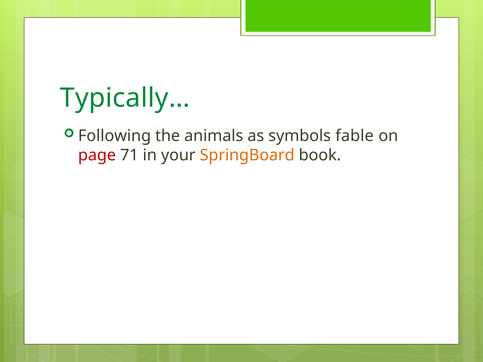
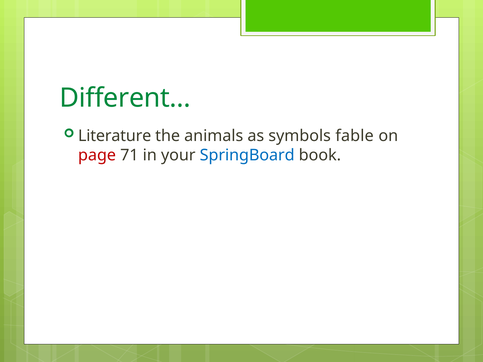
Typically…: Typically… -> Different… (125, 98)
Following: Following -> Literature (115, 136)
SpringBoard colour: orange -> blue (247, 155)
